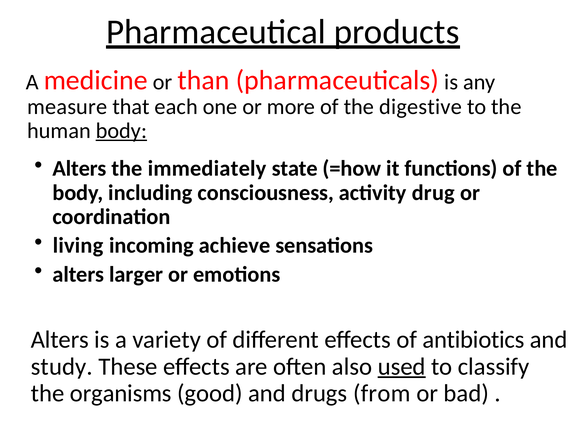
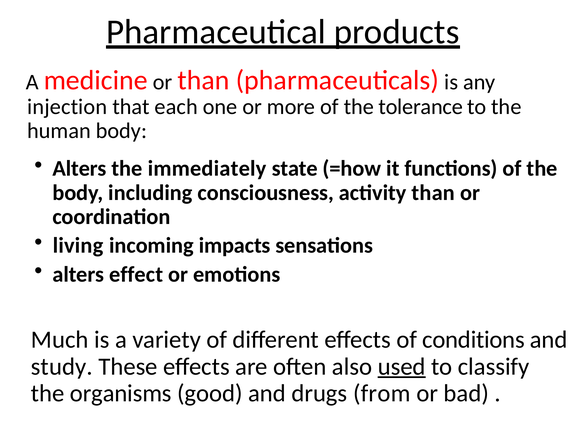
measure: measure -> injection (67, 107)
digestive: digestive -> tolerance (421, 107)
body underline: present -> none (121, 131)
activity drug: drug -> than (433, 192)
achieve: achieve -> impacts (235, 245)
larger: larger -> effect (136, 274)
Alters: Alters -> Much (60, 339)
antibiotics: antibiotics -> conditions (473, 339)
